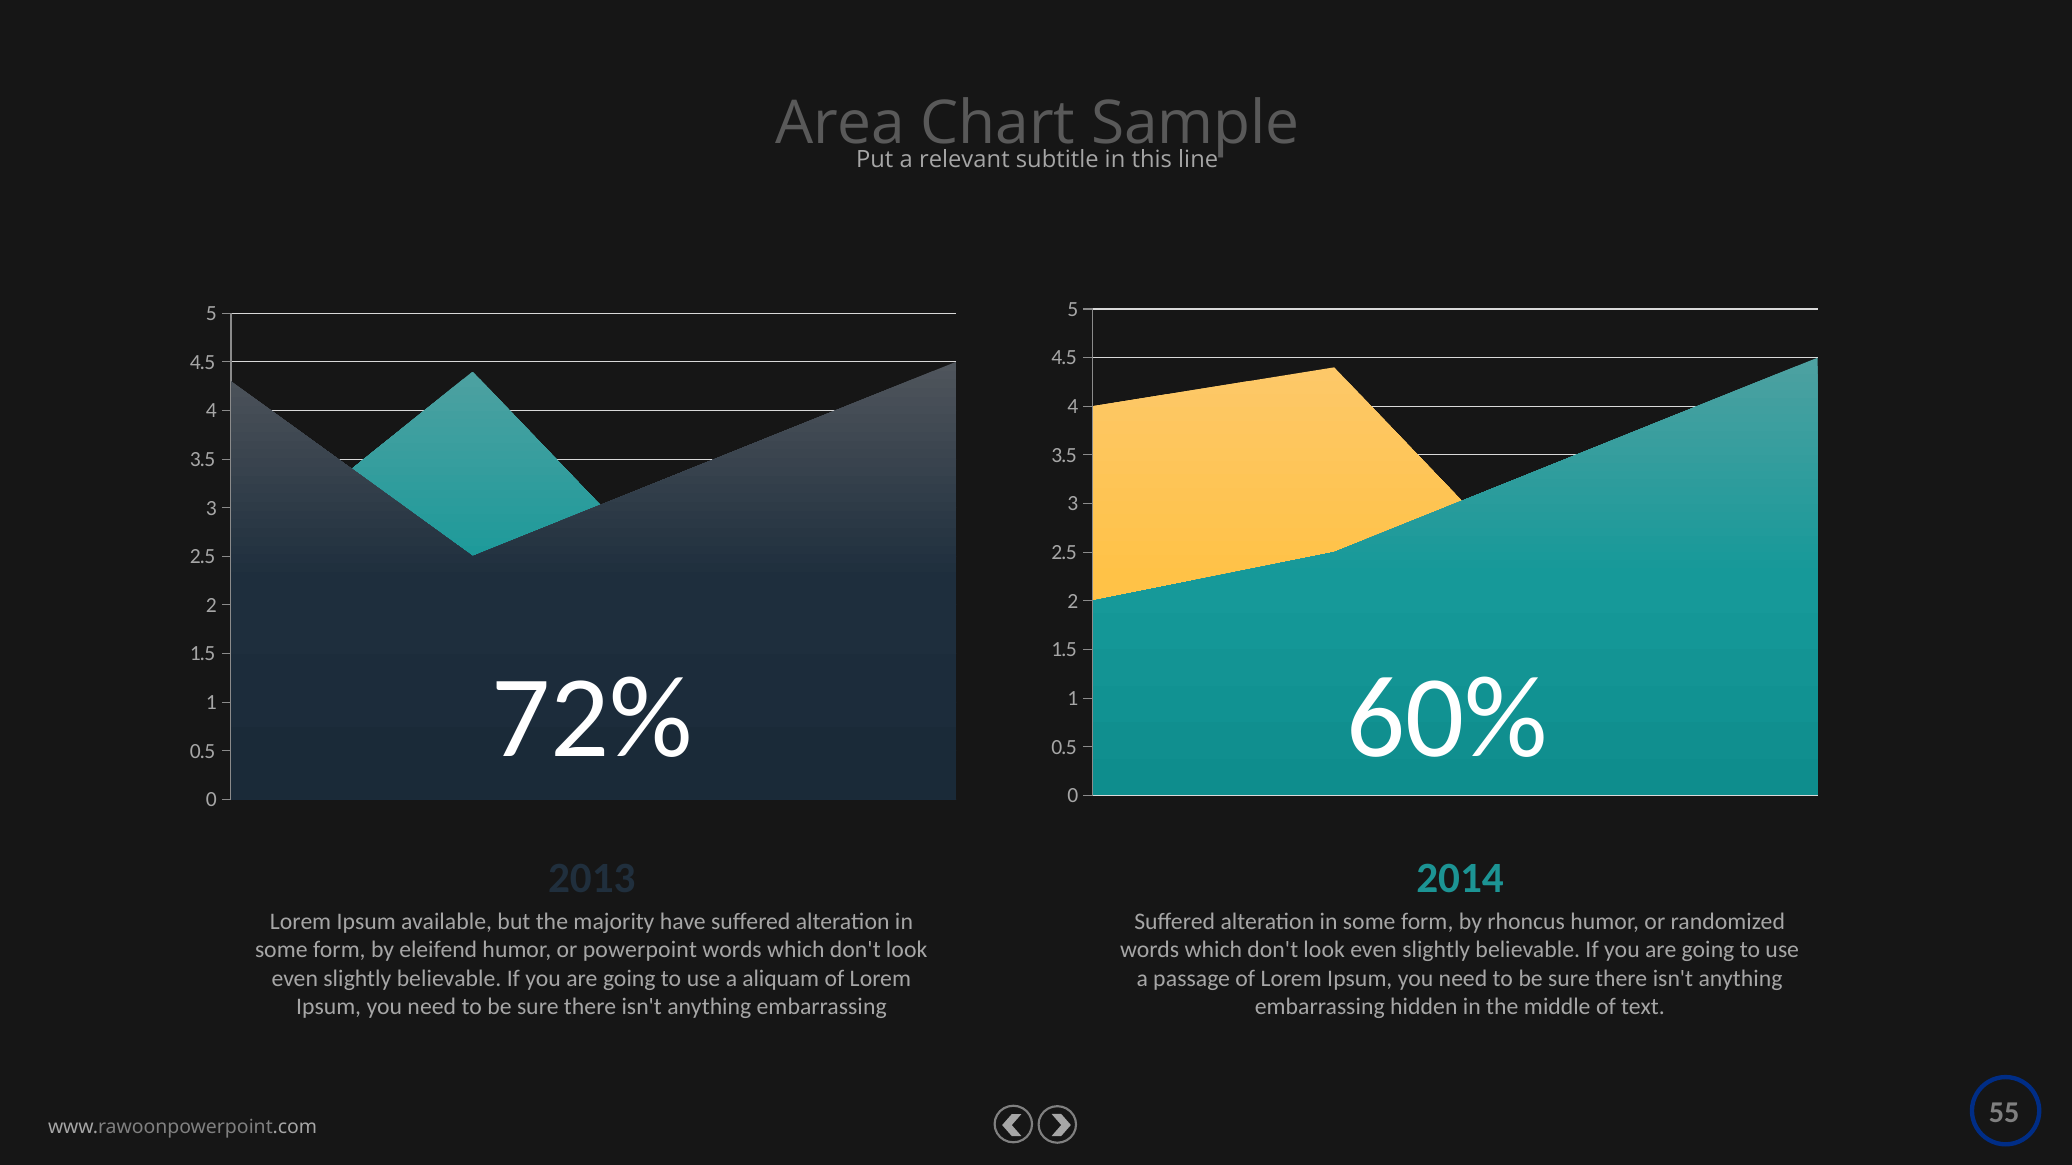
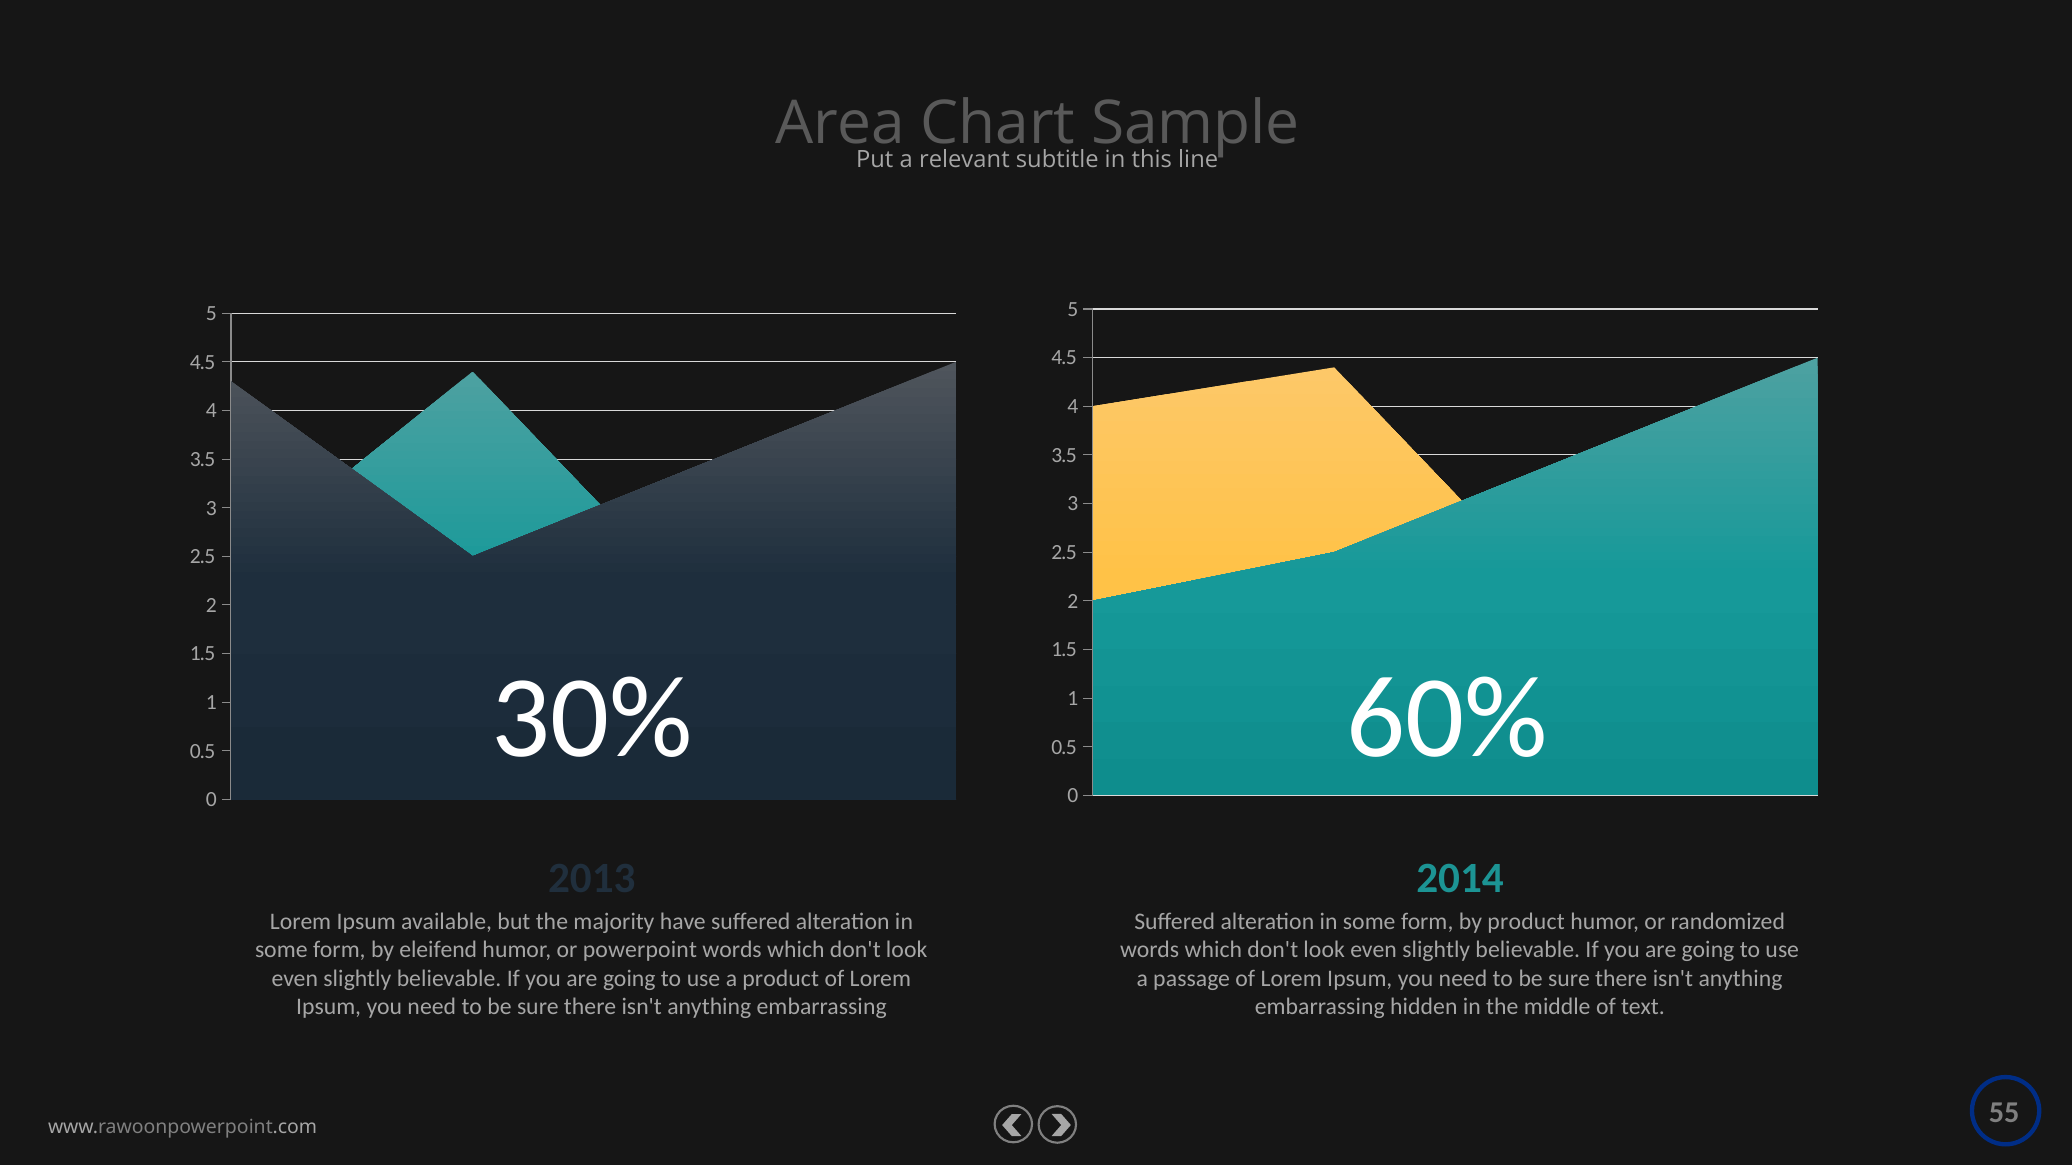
72%: 72% -> 30% (592, 718)
by rhoncus: rhoncus -> product (1526, 922)
a aliquam: aliquam -> product (781, 979)
